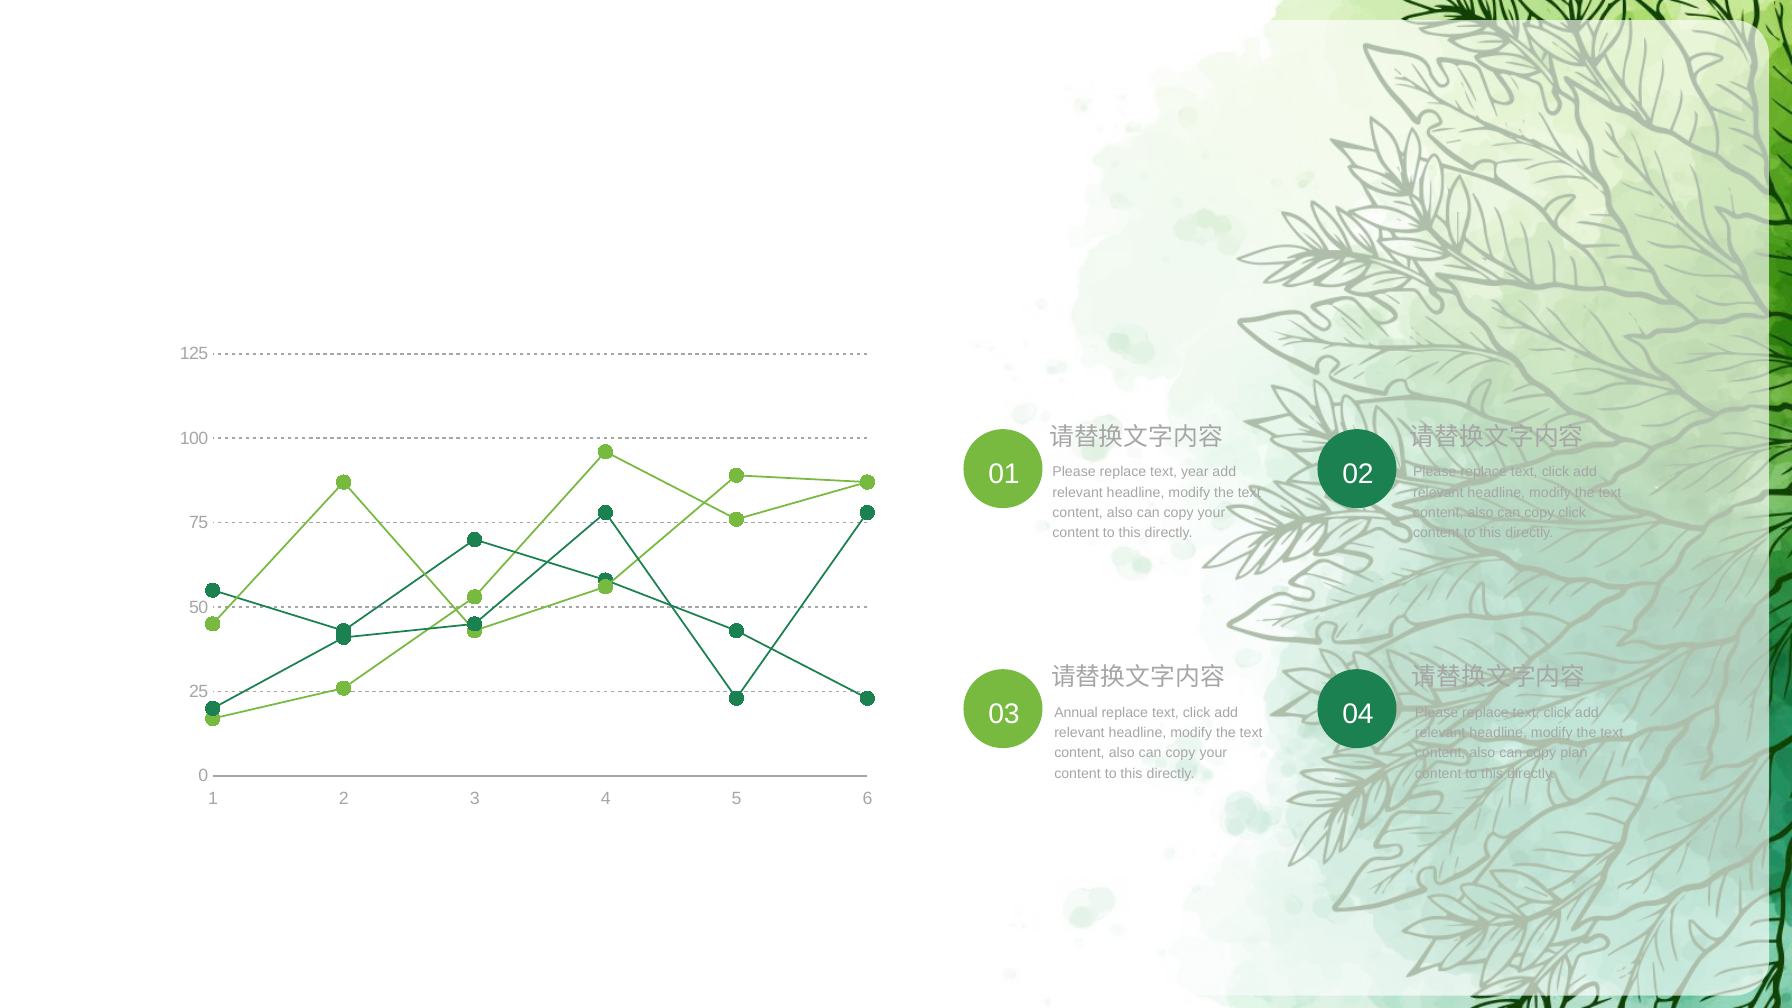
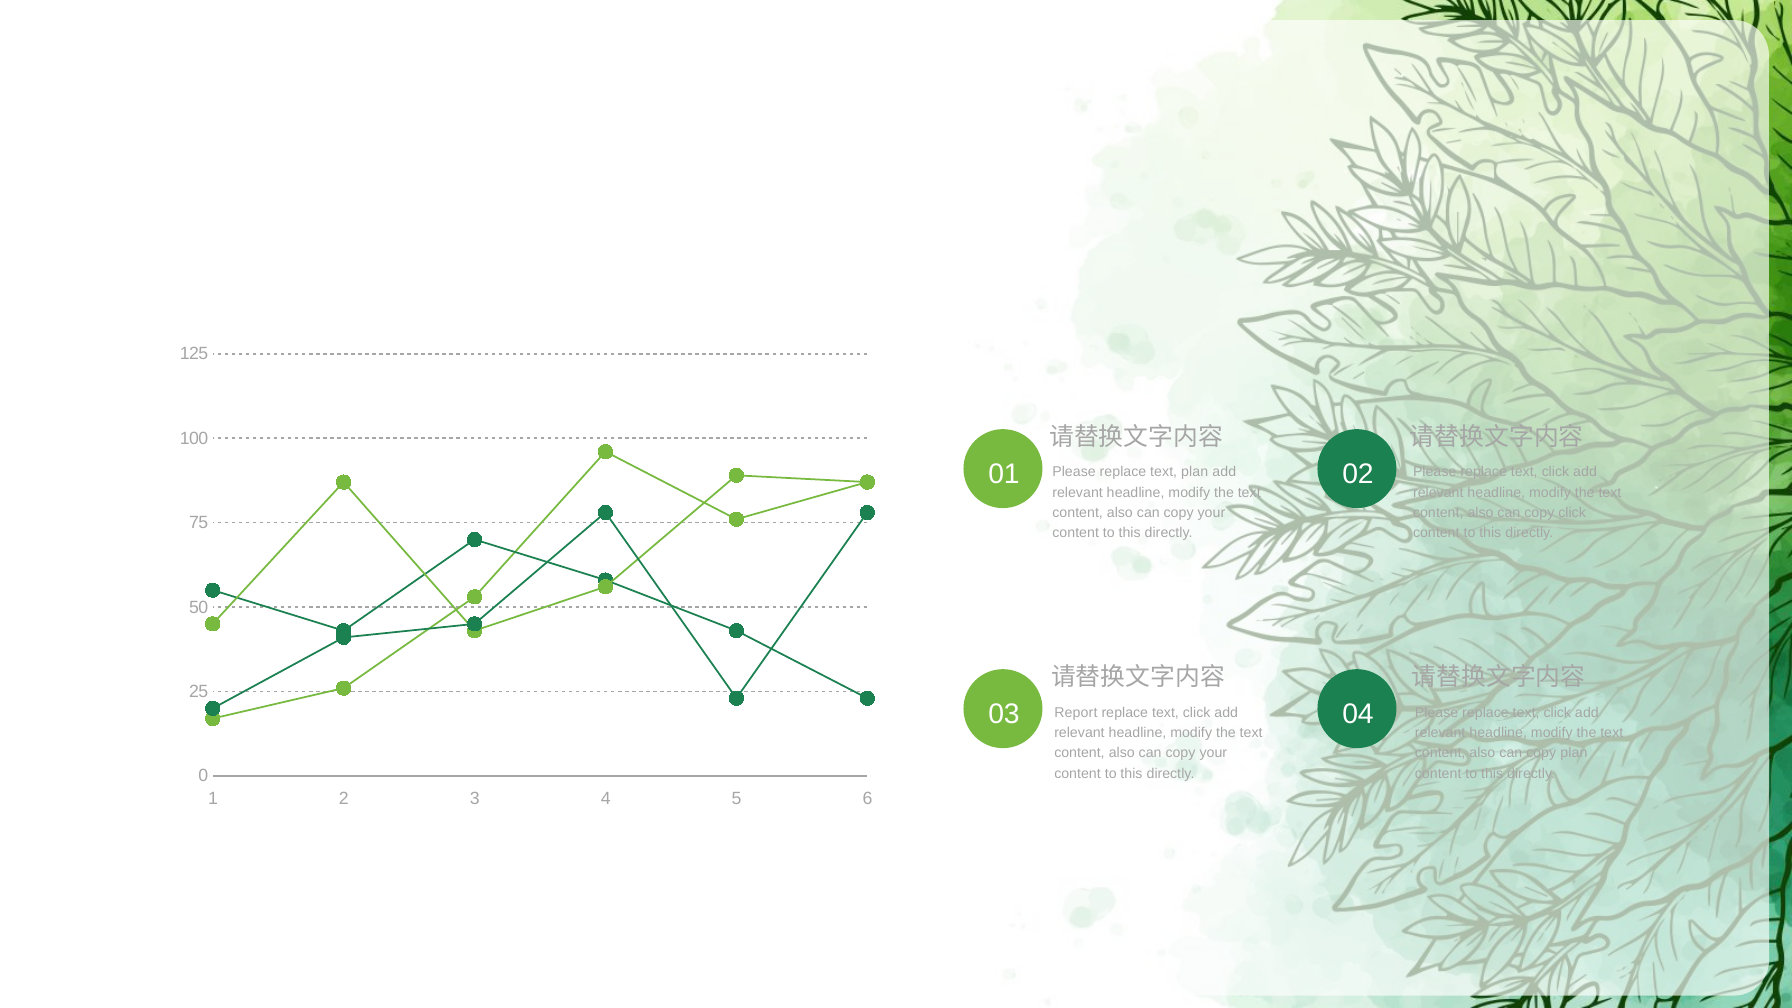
text year: year -> plan (1195, 472)
Annual: Annual -> Report (1076, 712)
